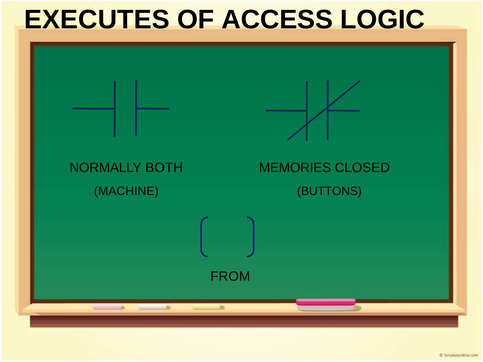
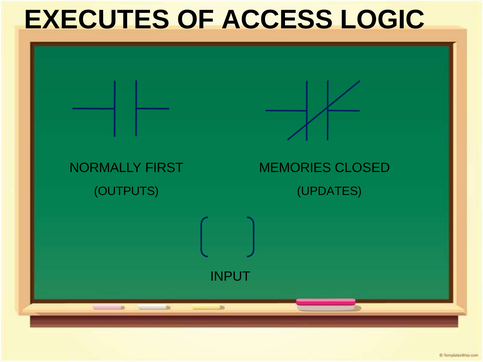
BOTH: BOTH -> FIRST (164, 168)
MACHINE: MACHINE -> OUTPUTS (126, 191)
BUTTONS: BUTTONS -> UPDATES (329, 191)
FROM: FROM -> INPUT (230, 277)
